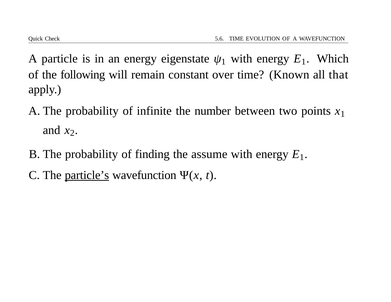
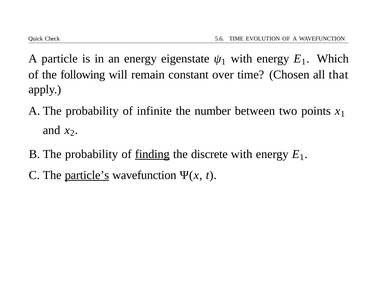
Known: Known -> Chosen (289, 75)
finding underline: none -> present (152, 154)
assume: assume -> discrete (209, 154)
